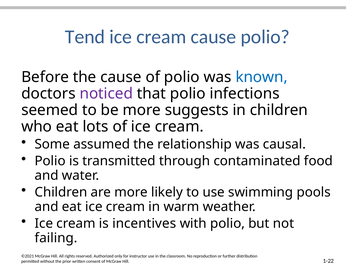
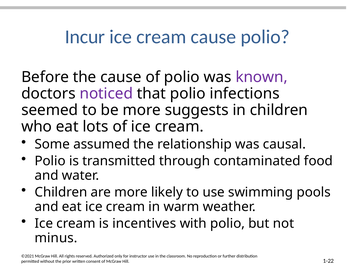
Tend: Tend -> Incur (85, 37)
known colour: blue -> purple (262, 77)
failing: failing -> minus (56, 238)
